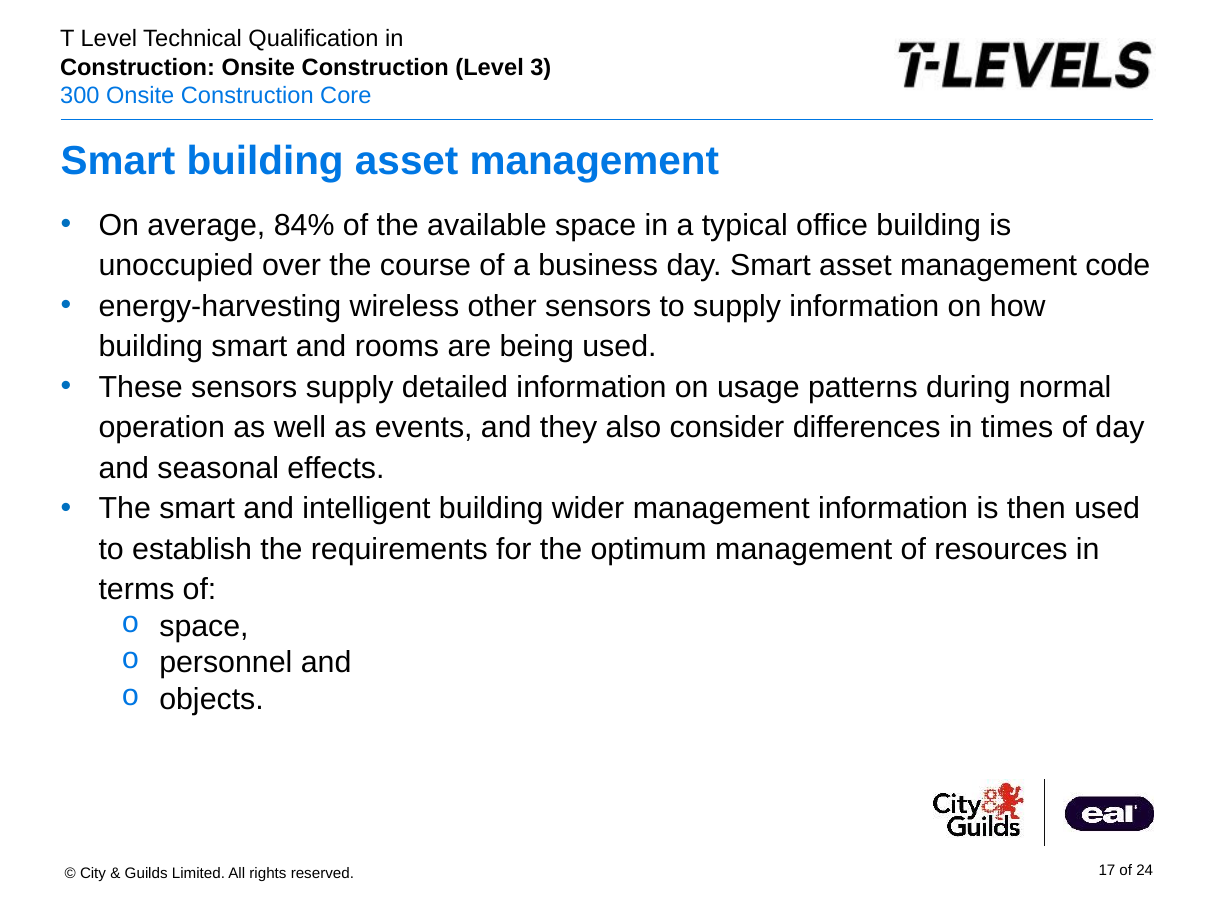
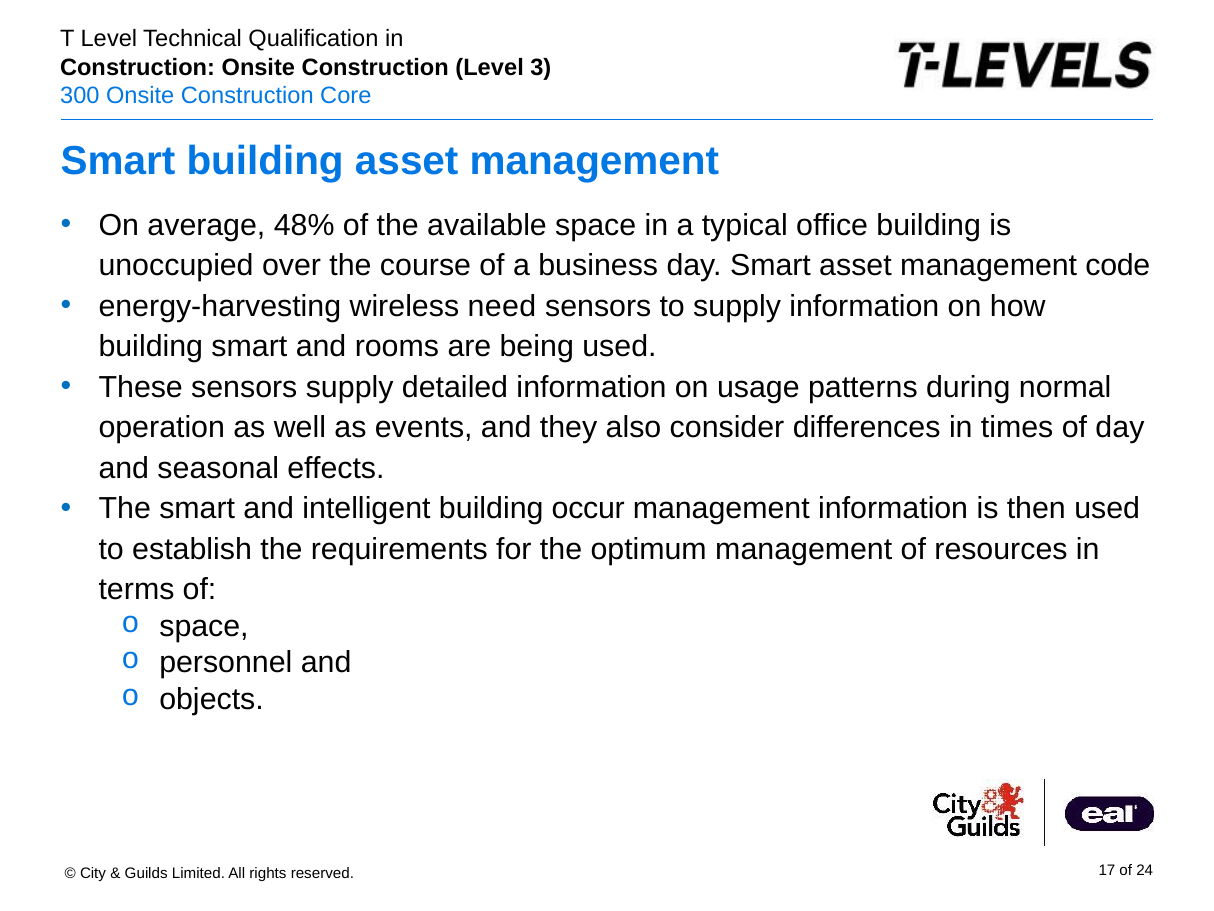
84%: 84% -> 48% (304, 225)
other: other -> need (502, 306)
wider: wider -> occur (588, 509)
